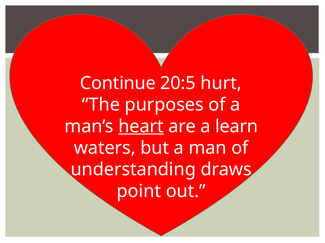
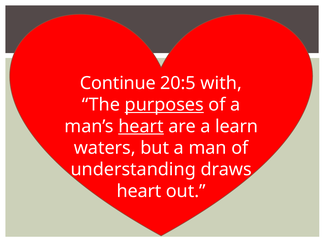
hurt: hurt -> with (221, 83)
purposes underline: none -> present (164, 105)
point: point -> heart (139, 192)
